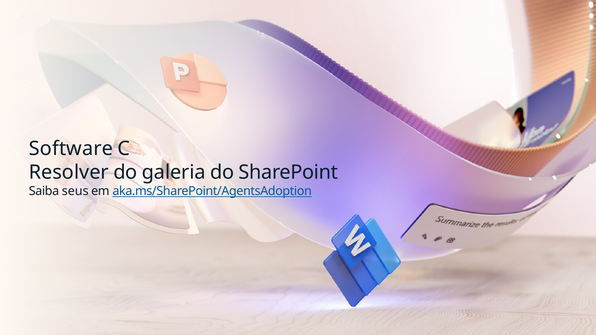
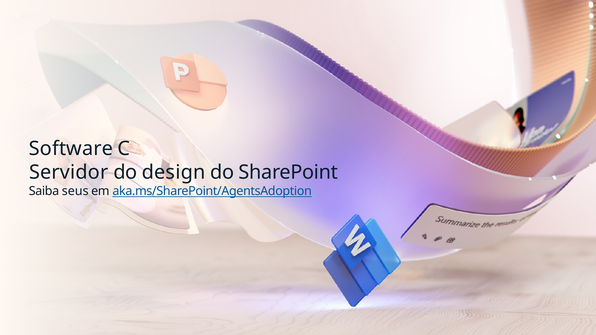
Resolver: Resolver -> Servidor (69, 172)
galeria: galeria -> design (174, 172)
